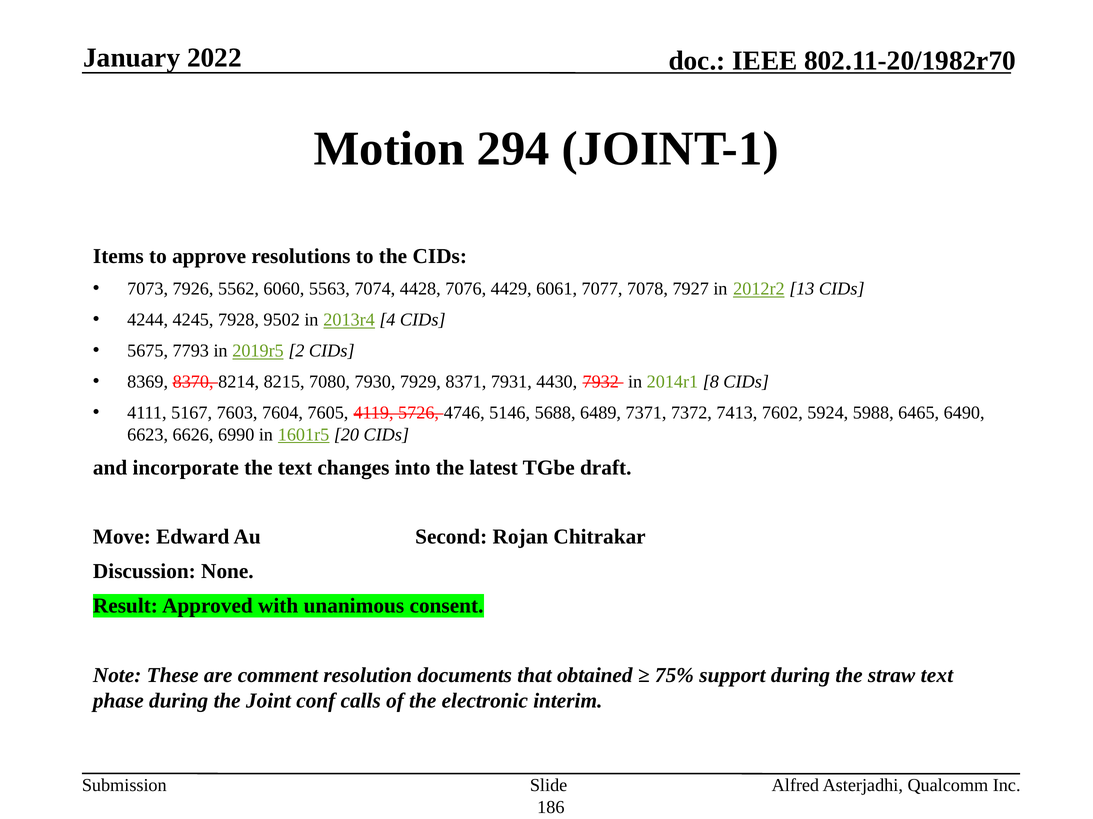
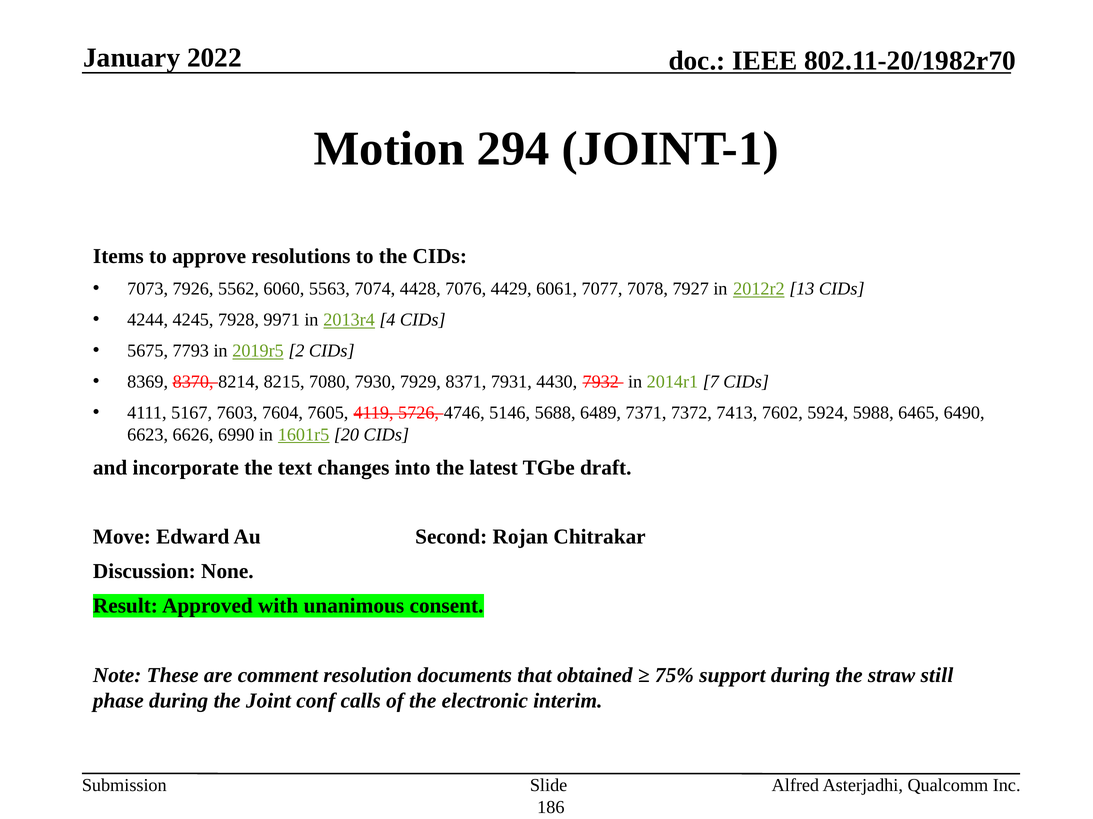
9502: 9502 -> 9971 (282, 320)
8: 8 -> 7 (711, 382)
straw text: text -> still (937, 676)
